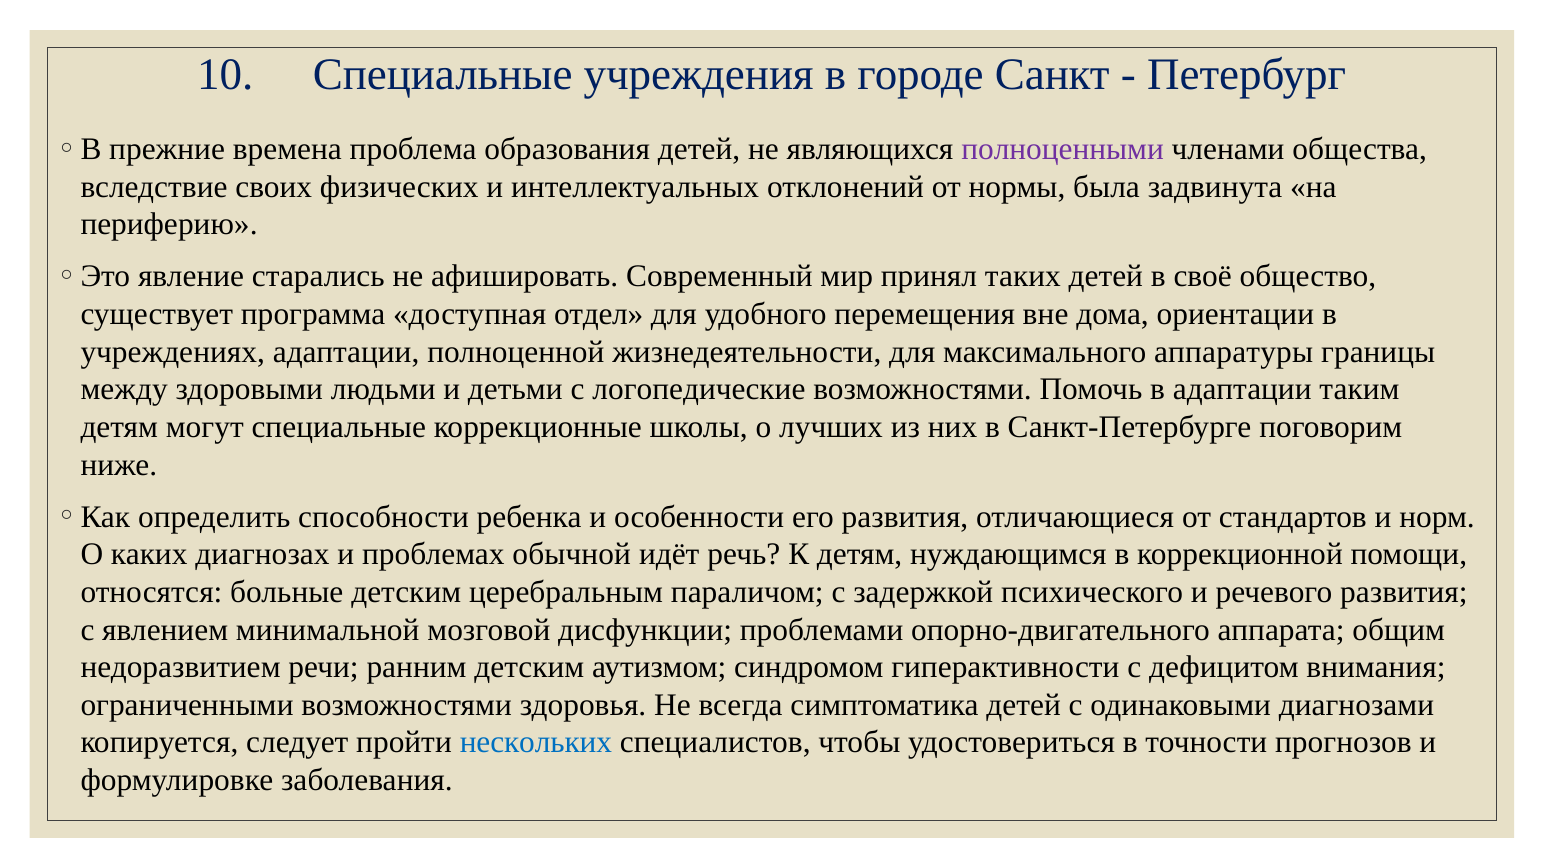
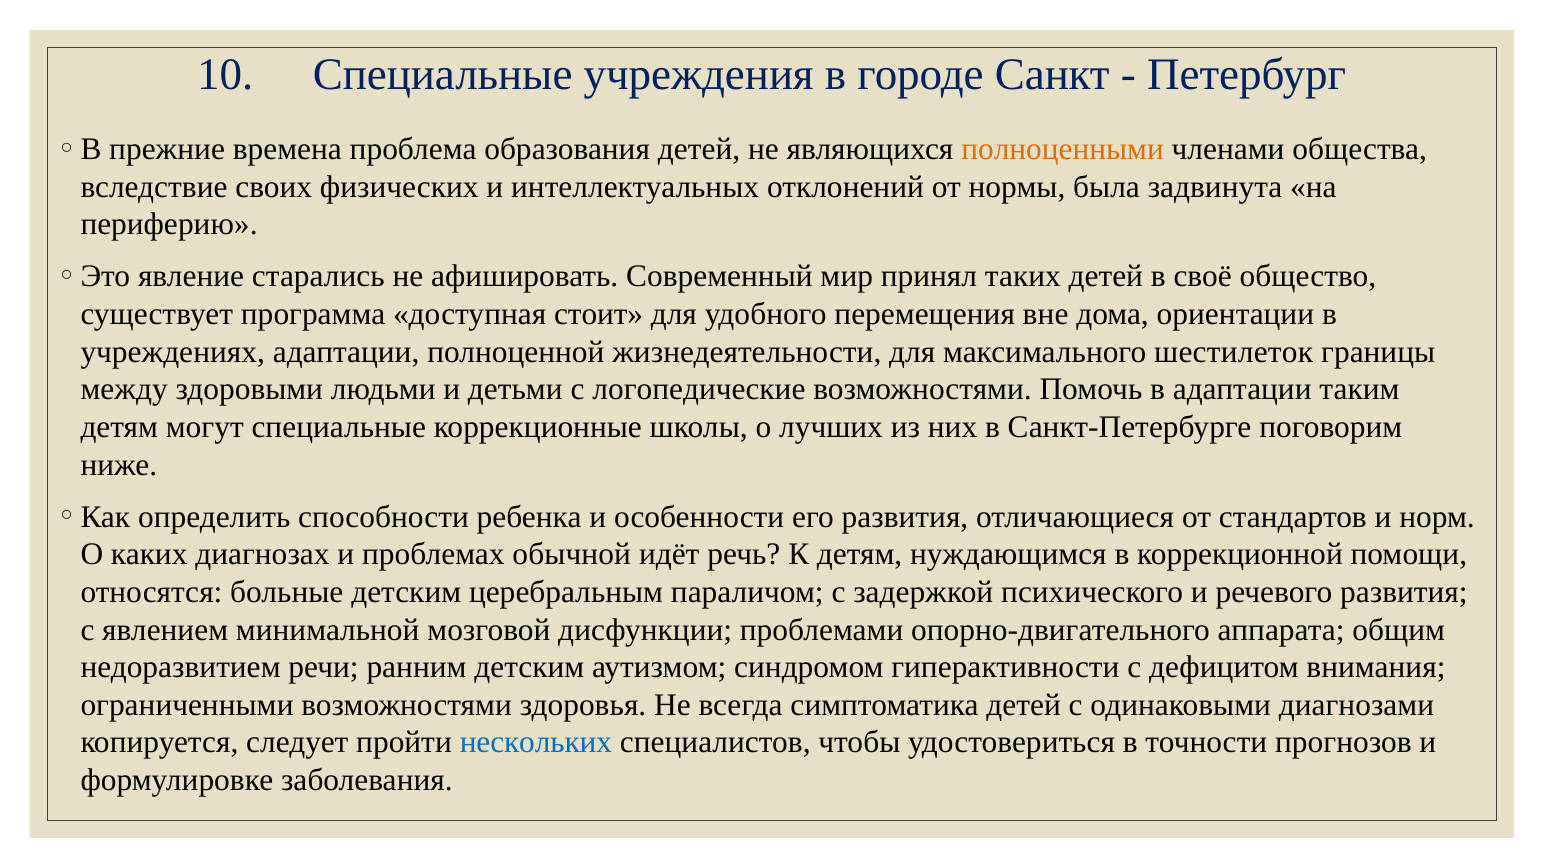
полноценными colour: purple -> orange (1063, 149)
отдел: отдел -> стоит (599, 314)
аппаратуры: аппаратуры -> шестилеток (1234, 352)
